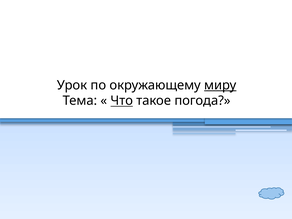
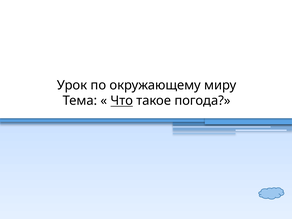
миру underline: present -> none (220, 85)
